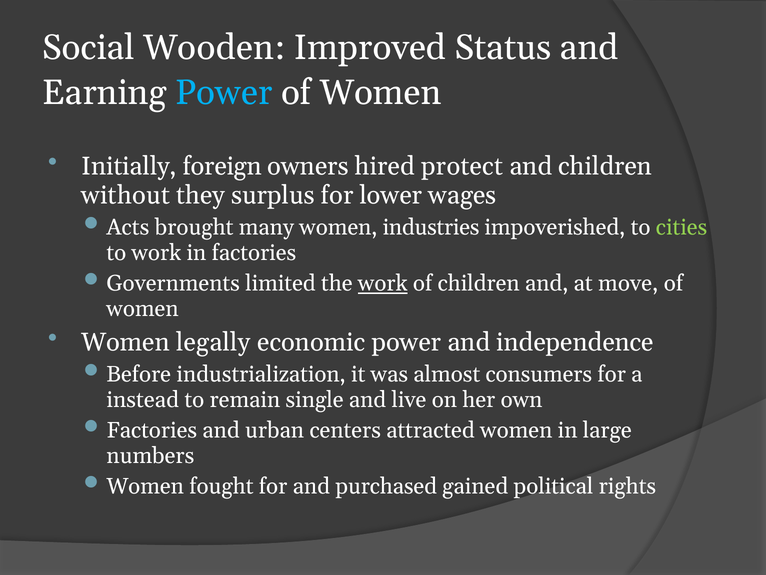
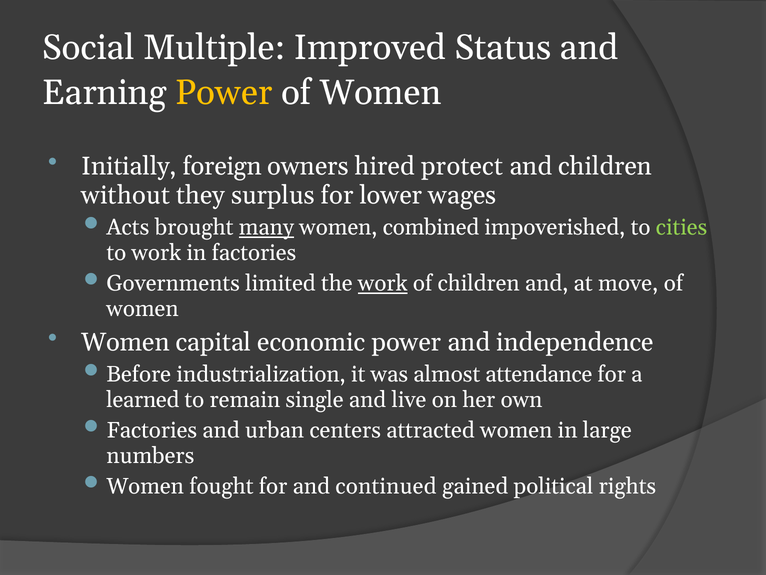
Wooden: Wooden -> Multiple (214, 48)
Power colour: light blue -> yellow (224, 92)
many underline: none -> present (266, 227)
industries: industries -> combined (431, 227)
legally: legally -> capital (214, 342)
consumers: consumers -> attendance (539, 374)
instead: instead -> learned (143, 400)
purchased: purchased -> continued (386, 486)
